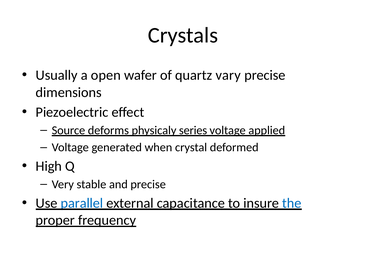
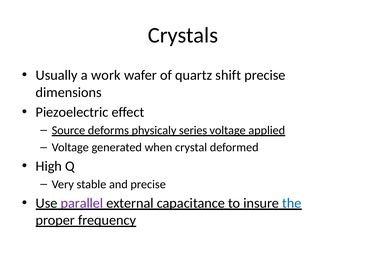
open: open -> work (106, 75)
vary: vary -> shift (228, 75)
parallel colour: blue -> purple (82, 204)
